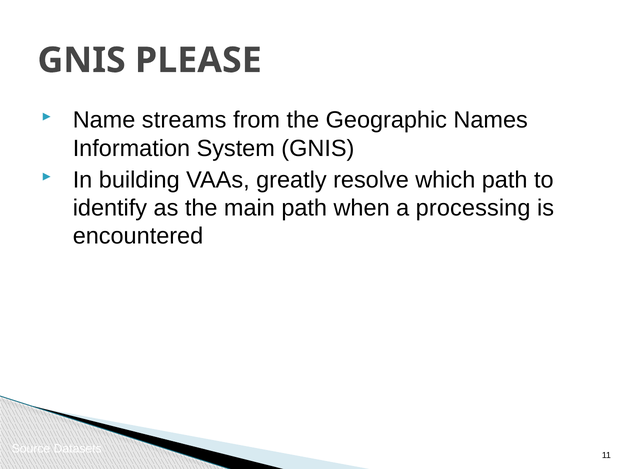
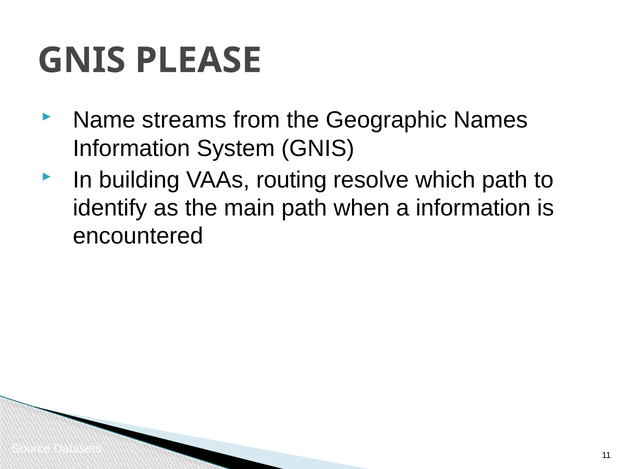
greatly: greatly -> routing (292, 180)
a processing: processing -> information (473, 208)
